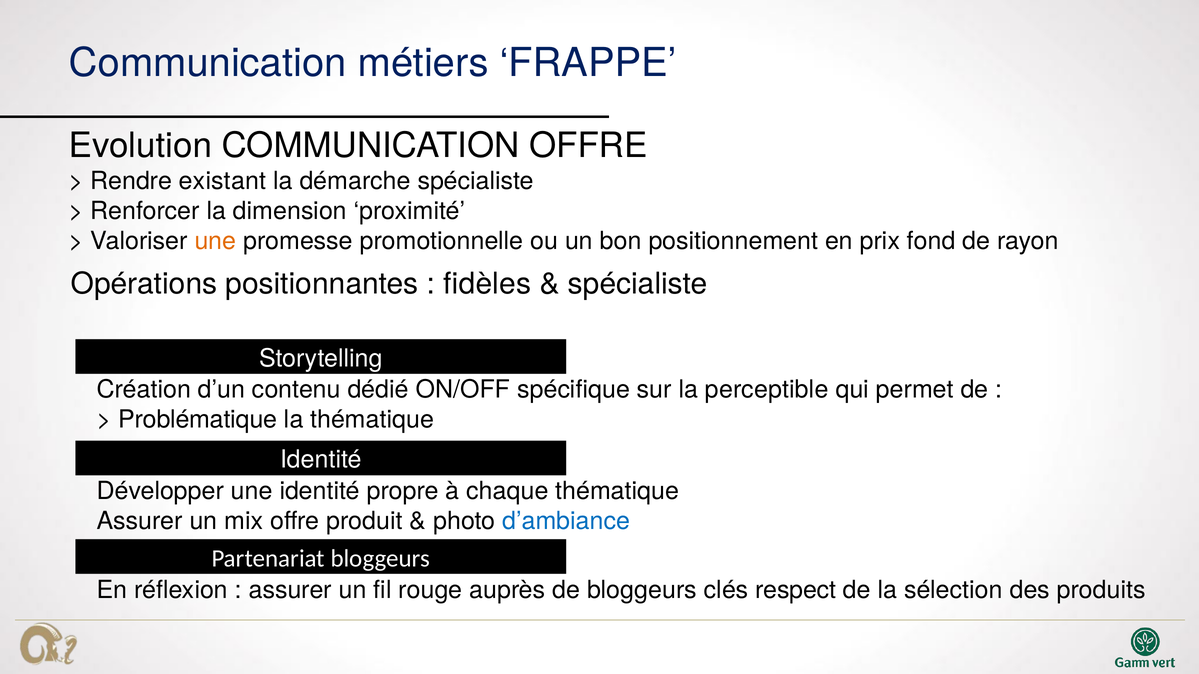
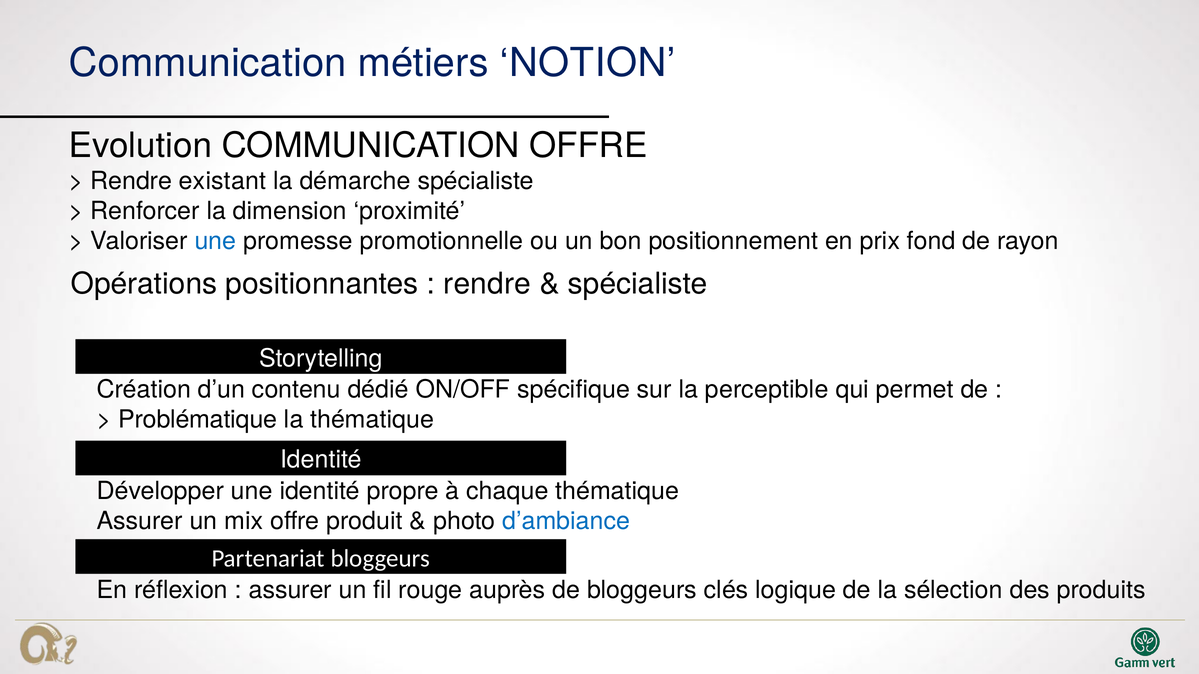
FRAPPE: FRAPPE -> NOTION (588, 63)
une colour: orange -> blue (215, 241)
fidèles: fidèles -> rendre (487, 284)
respect: respect -> logique (796, 590)
